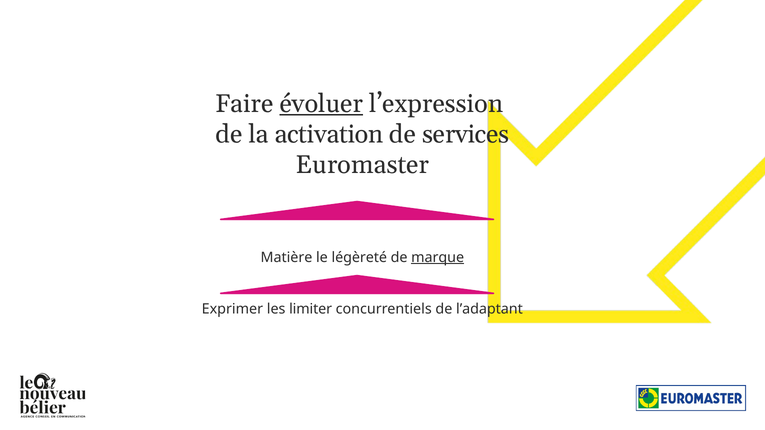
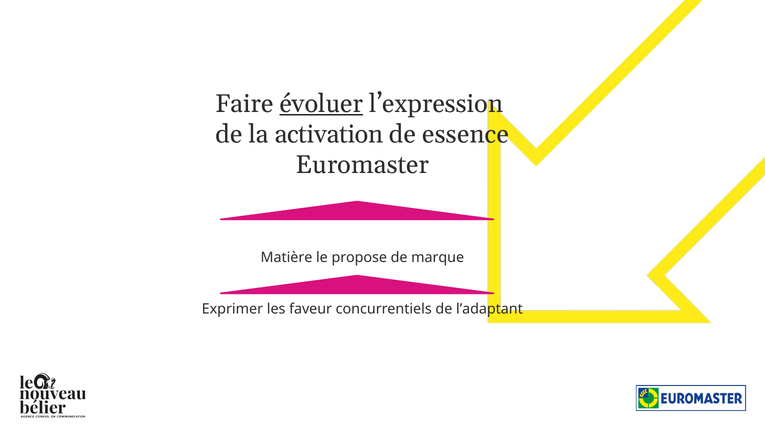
services: services -> essence (466, 135)
légèreté: légèreté -> propose (359, 257)
marque underline: present -> none (438, 257)
limiter: limiter -> faveur (311, 309)
